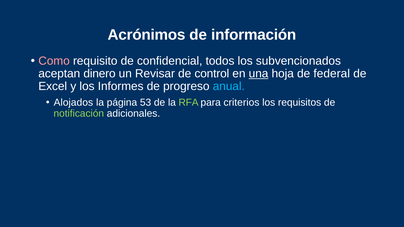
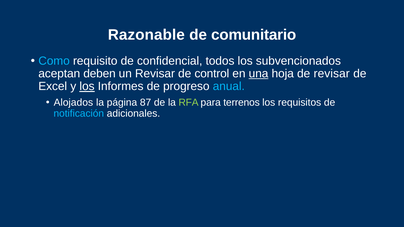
Acrónimos: Acrónimos -> Razonable (146, 35)
información: información -> comunitario (254, 35)
Como colour: pink -> light blue (54, 61)
dinero: dinero -> deben (100, 74)
de federal: federal -> revisar (332, 74)
los underline: none -> present (87, 87)
53: 53 -> 87 (146, 103)
criterios: criterios -> terrenos (242, 103)
notificación colour: light green -> light blue (79, 113)
